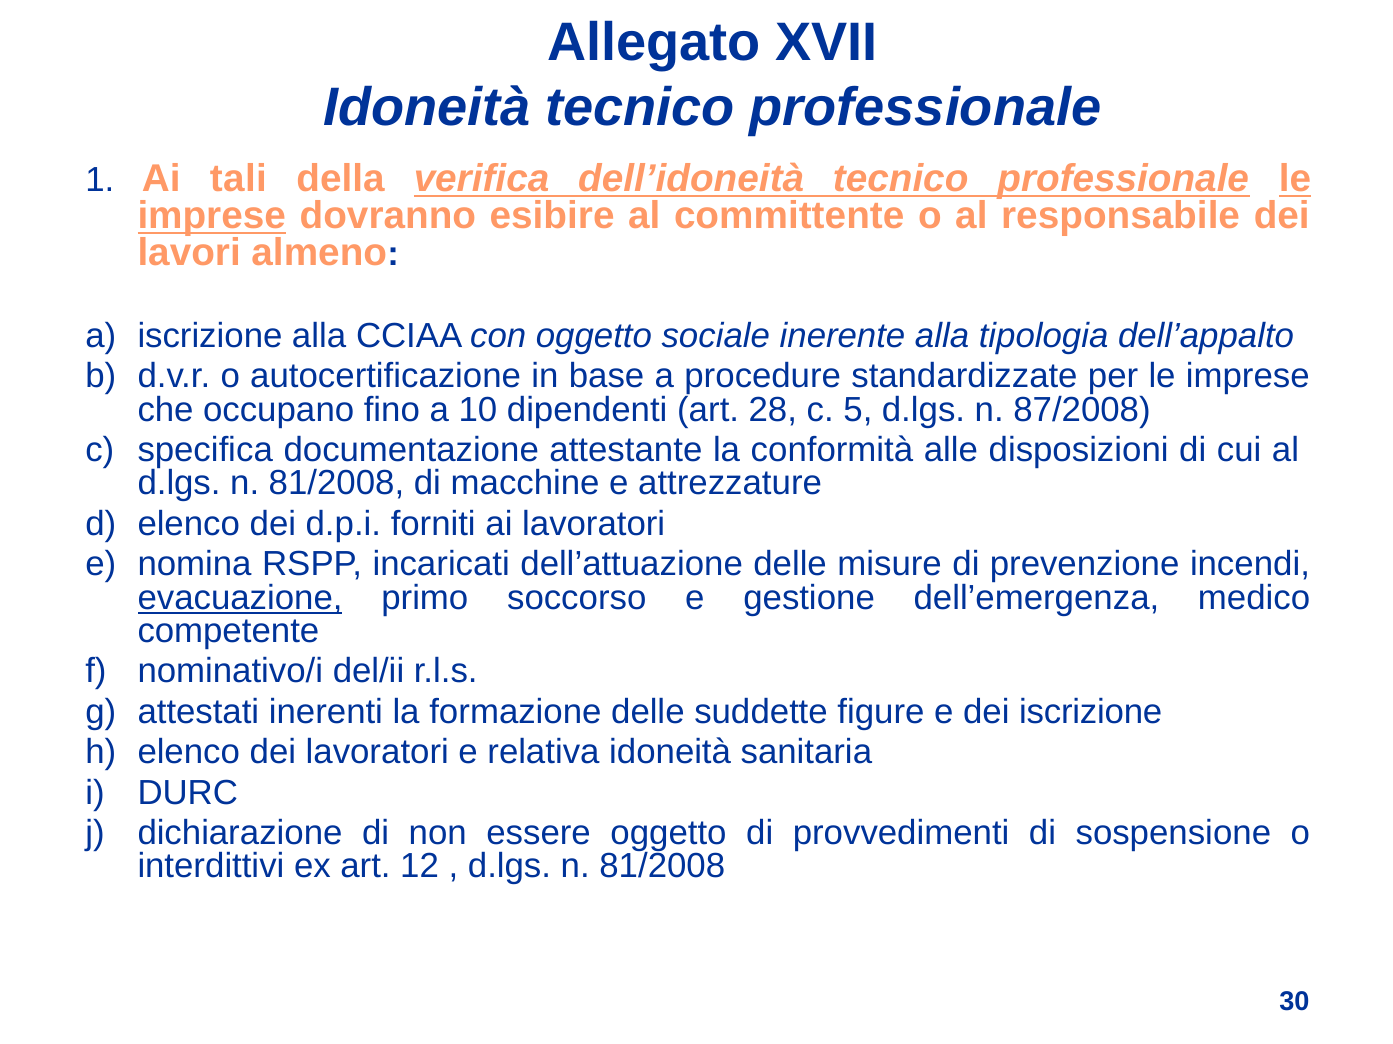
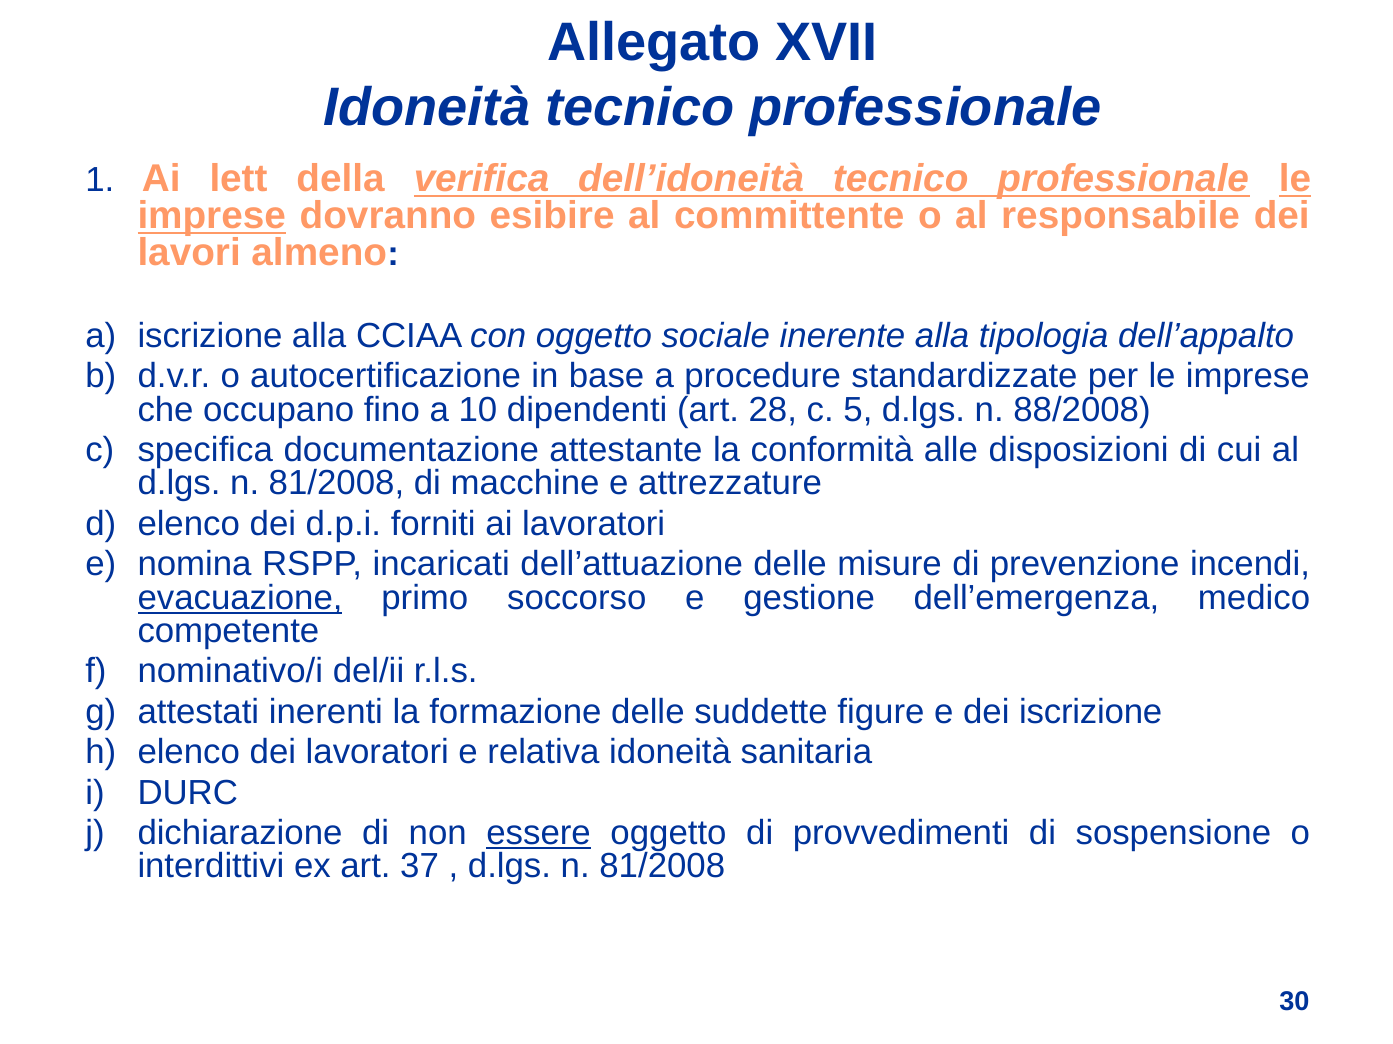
tali: tali -> lett (239, 179)
87/2008: 87/2008 -> 88/2008 (1082, 410)
essere underline: none -> present (539, 834)
12: 12 -> 37 (420, 867)
